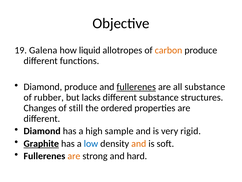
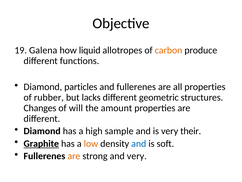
Diamond produce: produce -> particles (81, 87)
fullerenes underline: present -> none (136, 87)
all substance: substance -> properties (205, 87)
different substance: substance -> geometric (159, 97)
still: still -> will (76, 108)
ordered: ordered -> amount (116, 108)
rigid: rigid -> their (191, 131)
low colour: blue -> orange (91, 143)
and colour: orange -> blue (139, 143)
and hard: hard -> very (137, 156)
